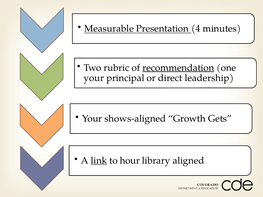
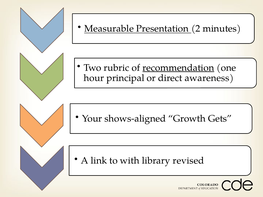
4: 4 -> 2 (196, 29)
your: your -> hour (94, 78)
leadership: leadership -> awareness (209, 78)
link underline: present -> none (99, 161)
hour: hour -> with (130, 161)
aligned: aligned -> revised (188, 161)
